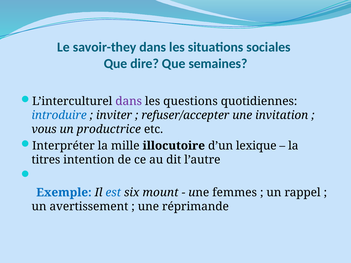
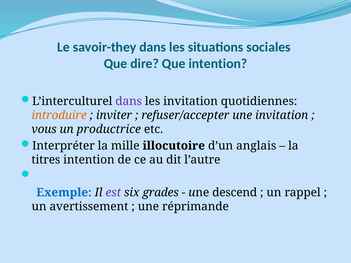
Que semaines: semaines -> intention (218, 64)
les questions: questions -> invitation (191, 101)
introduire colour: blue -> orange (59, 115)
lexique: lexique -> anglais (256, 146)
est colour: blue -> purple (113, 193)
mount: mount -> grades (161, 193)
femmes: femmes -> descend (235, 193)
